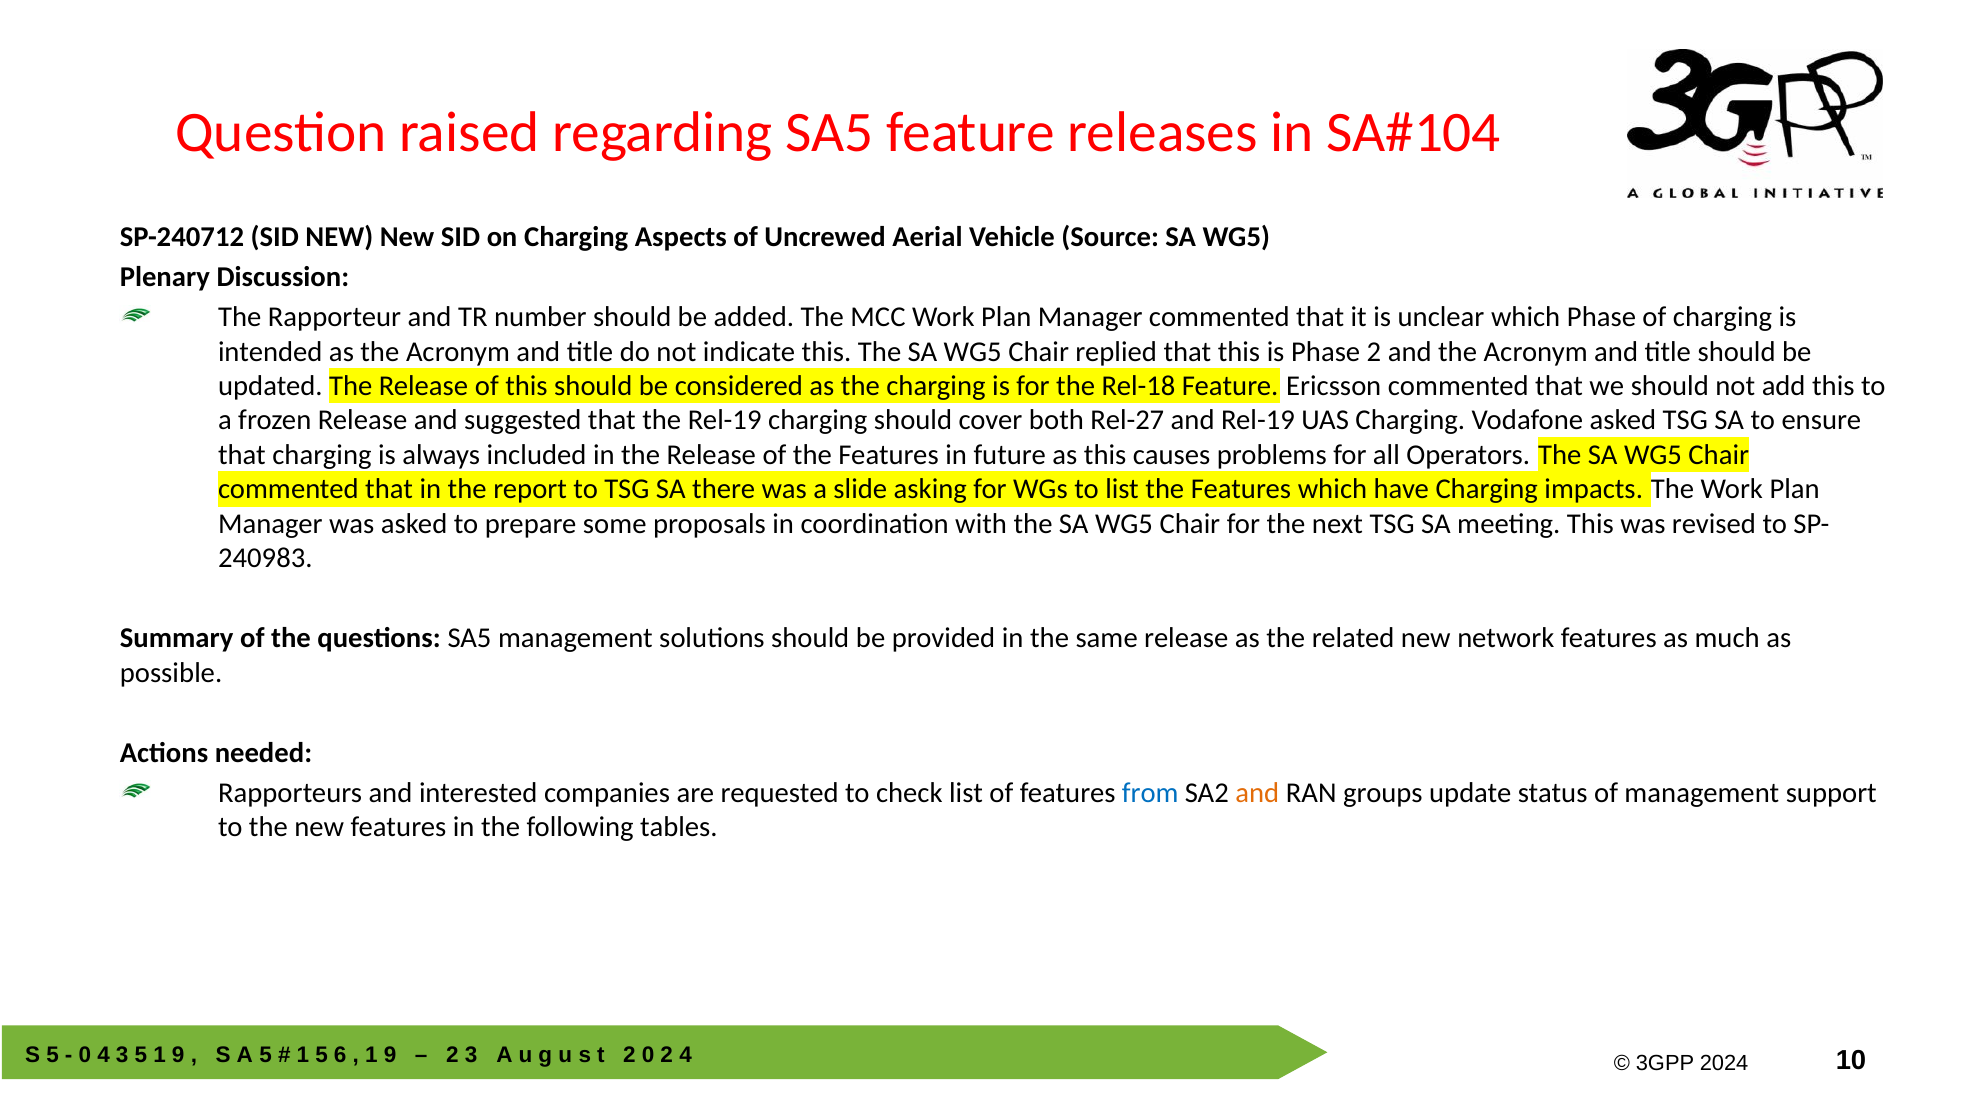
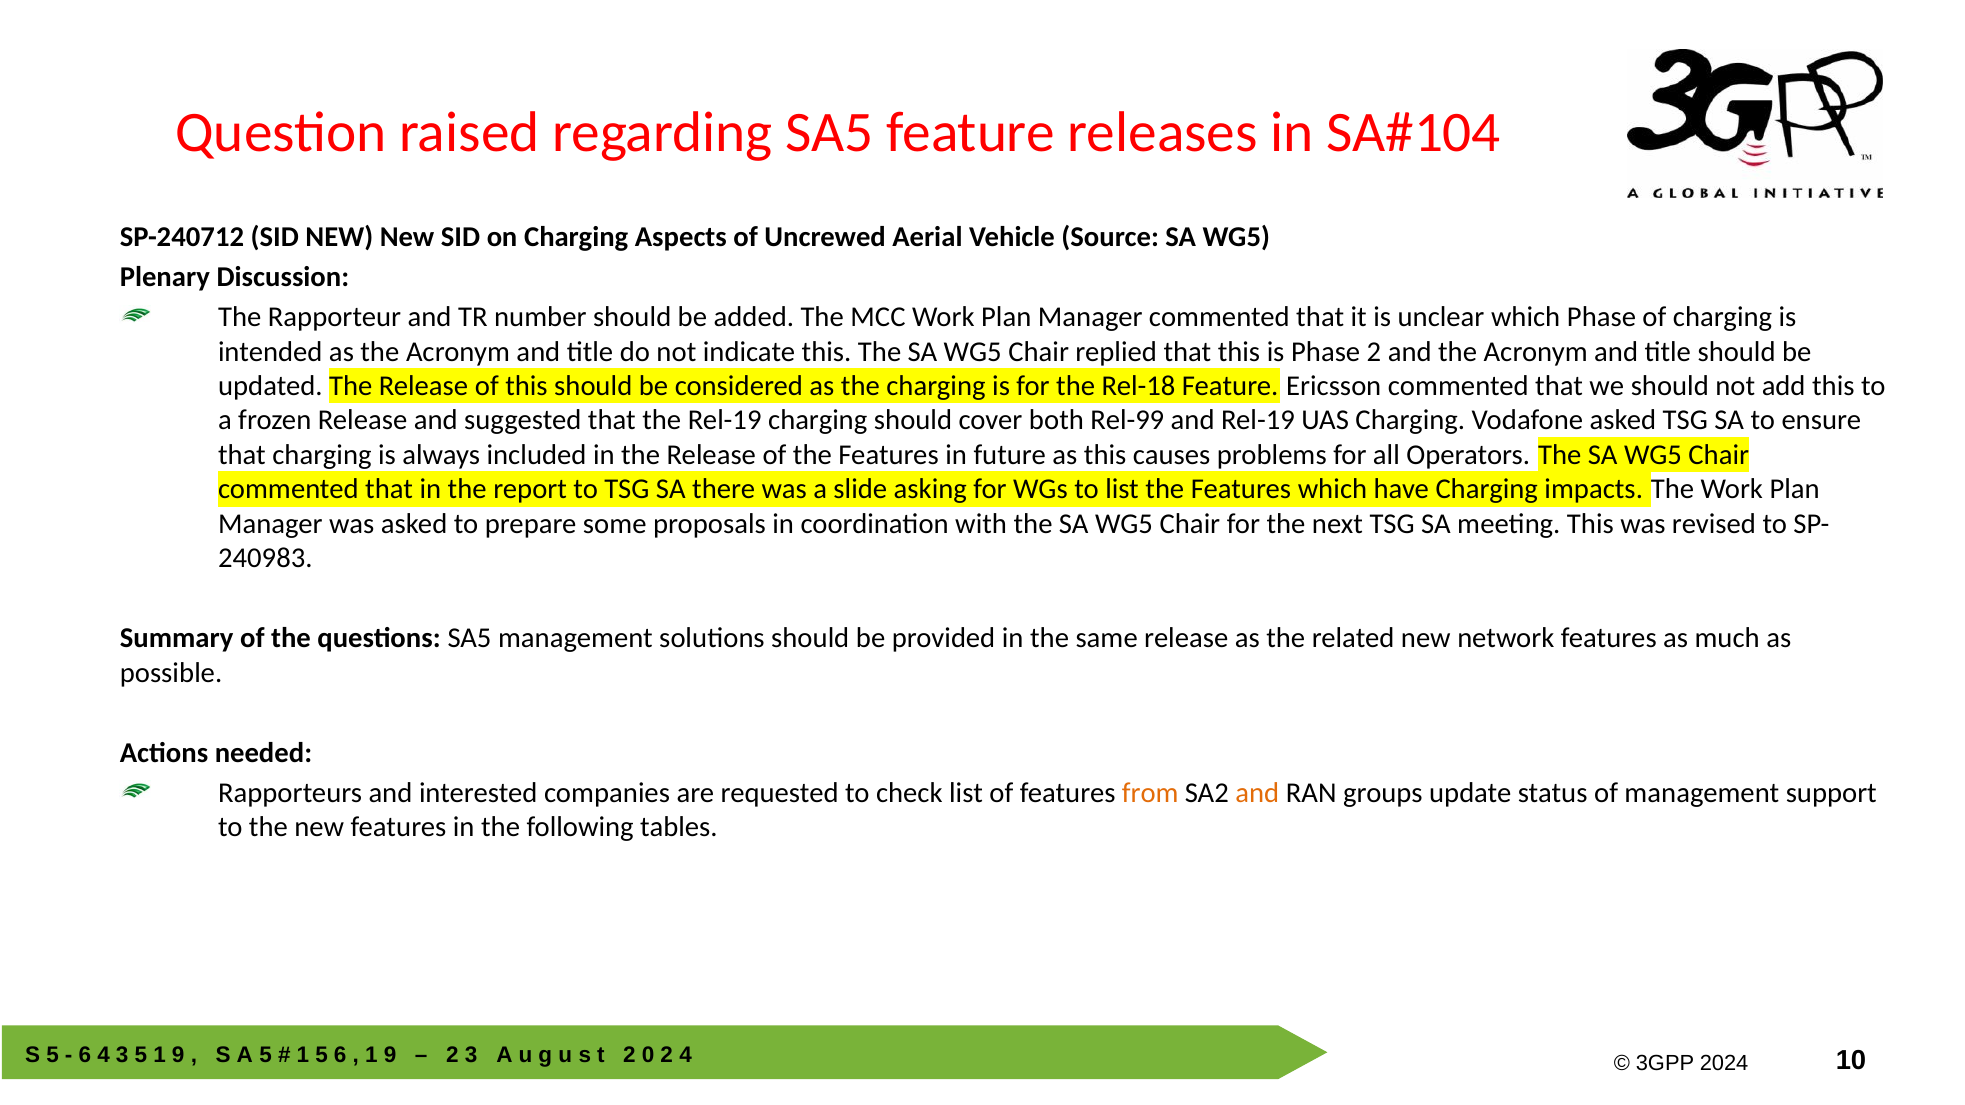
Rel-27: Rel-27 -> Rel-99 (1127, 421)
from colour: blue -> orange (1150, 793)
0: 0 -> 6 (85, 1055)
